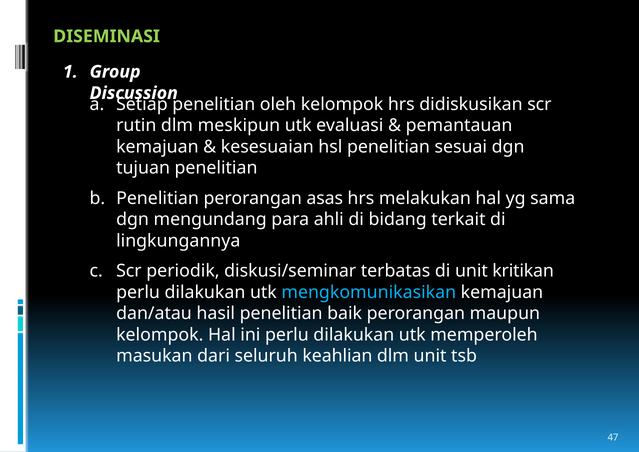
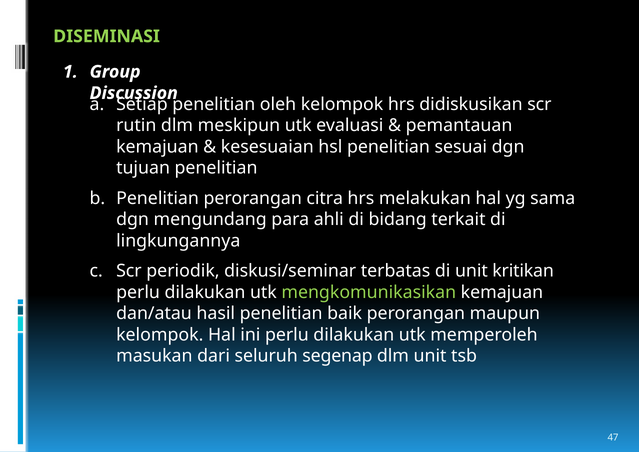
asas: asas -> citra (325, 199)
mengkomunikasikan colour: light blue -> light green (369, 293)
keahlian: keahlian -> segenap (337, 357)
